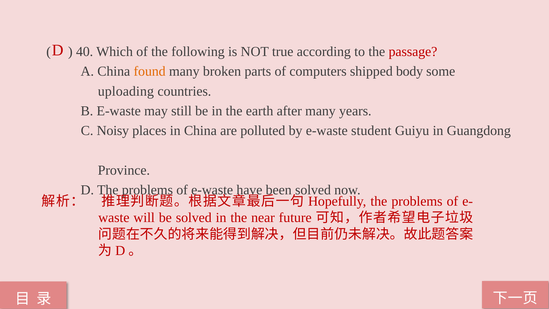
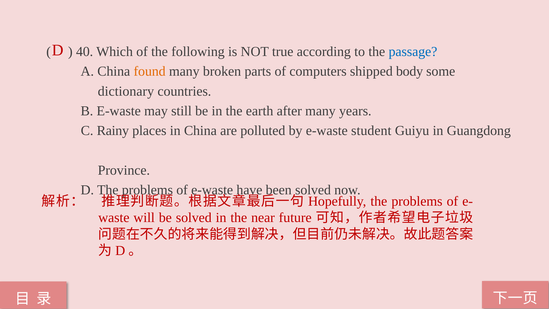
passage colour: red -> blue (413, 52)
uploading: uploading -> dictionary (126, 91)
Noisy: Noisy -> Rainy (113, 131)
